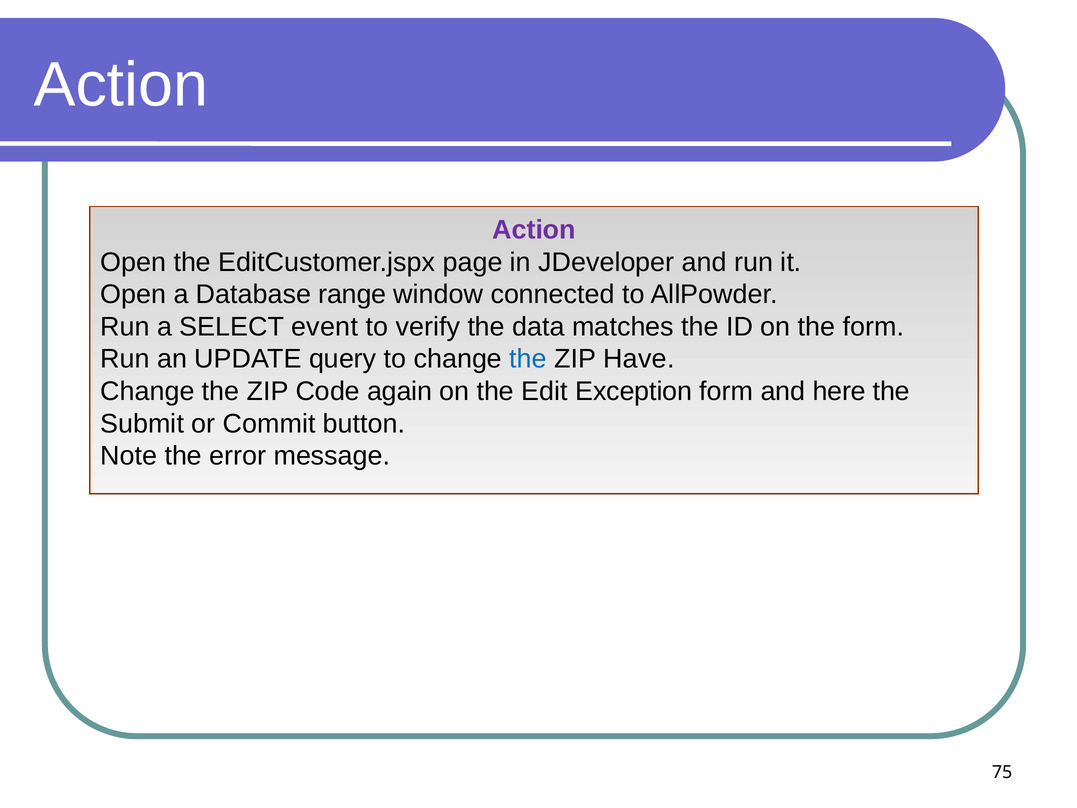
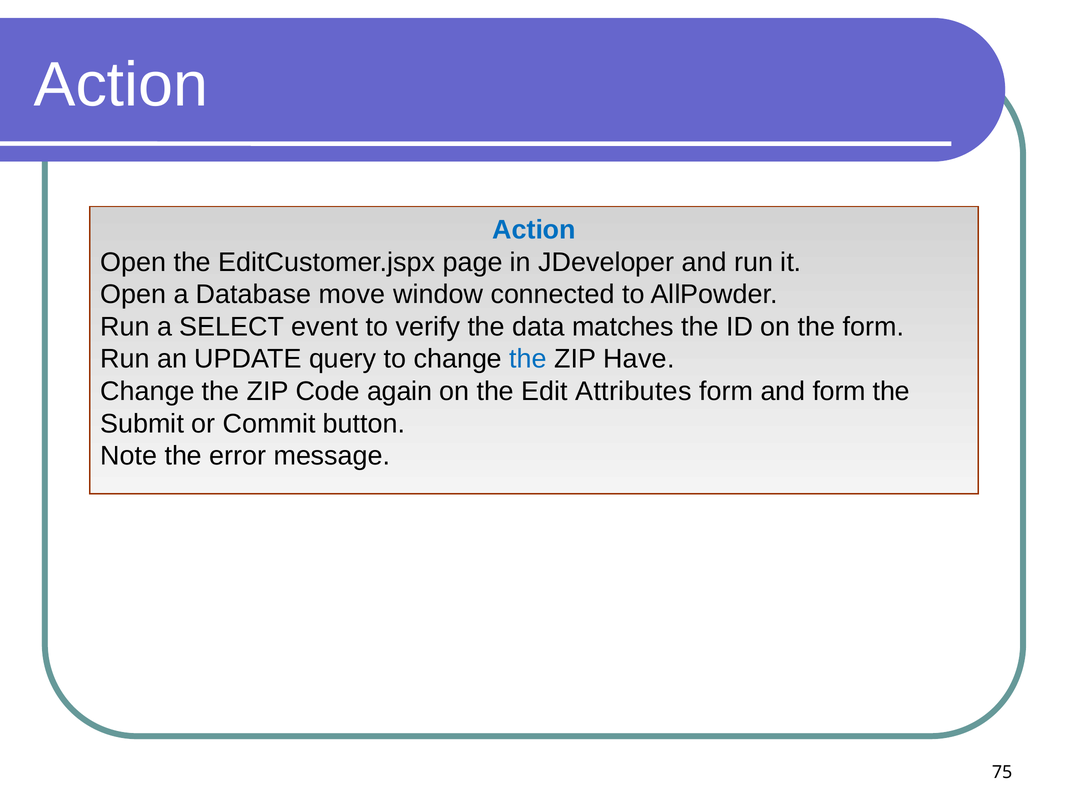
Action colour: purple -> blue (534, 230)
range: range -> move (352, 294)
Exception: Exception -> Attributes (633, 391)
and here: here -> form (839, 391)
